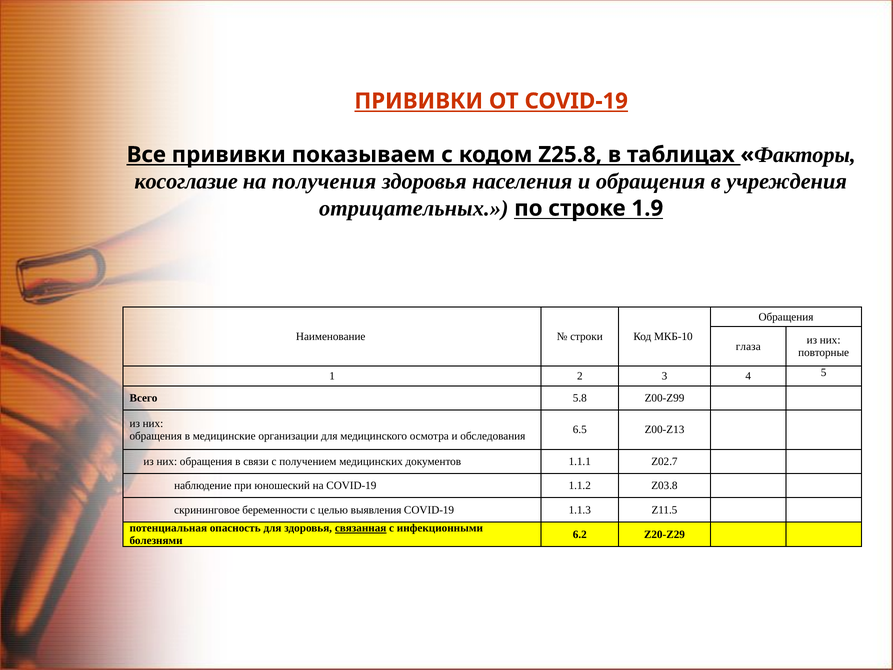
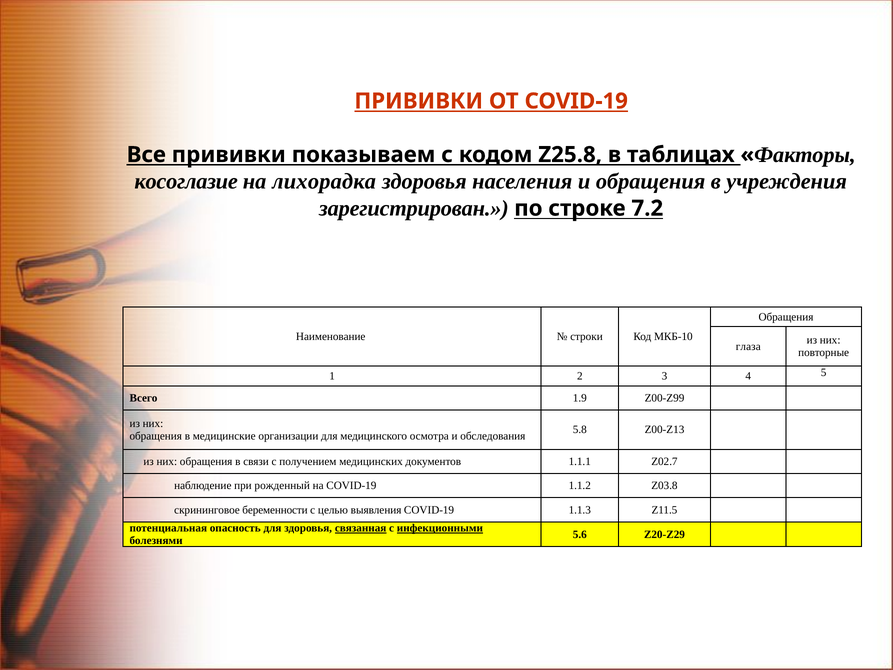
получения: получения -> лихорадка (324, 181)
отрицательных: отрицательных -> зарегистрирован (414, 208)
1.9: 1.9 -> 7.2 (647, 208)
5.8: 5.8 -> 1.9 (580, 398)
6.5: 6.5 -> 5.8 (580, 430)
юношеский: юношеский -> рожденный (282, 486)
инфекционными underline: none -> present (440, 528)
6.2: 6.2 -> 5.6 (580, 534)
